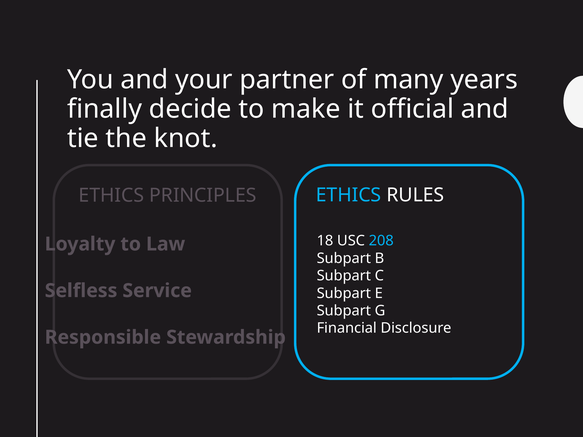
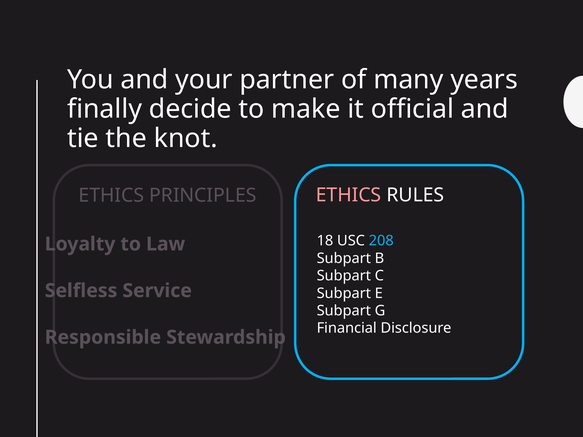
ETHICS colour: light blue -> pink (349, 195)
